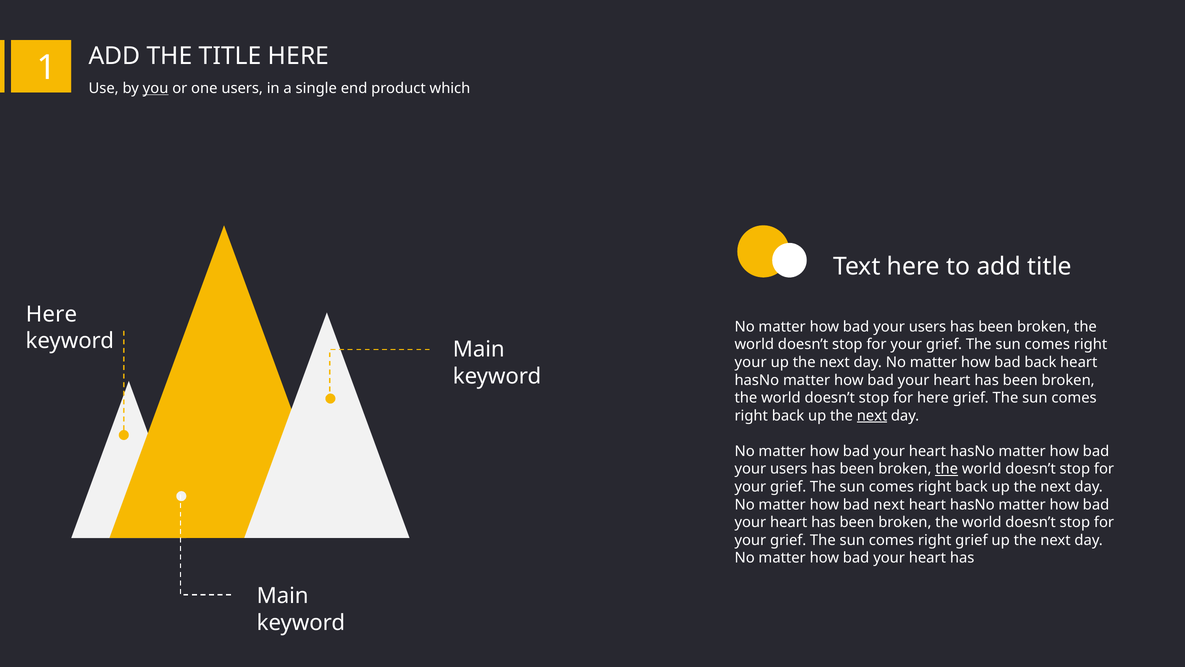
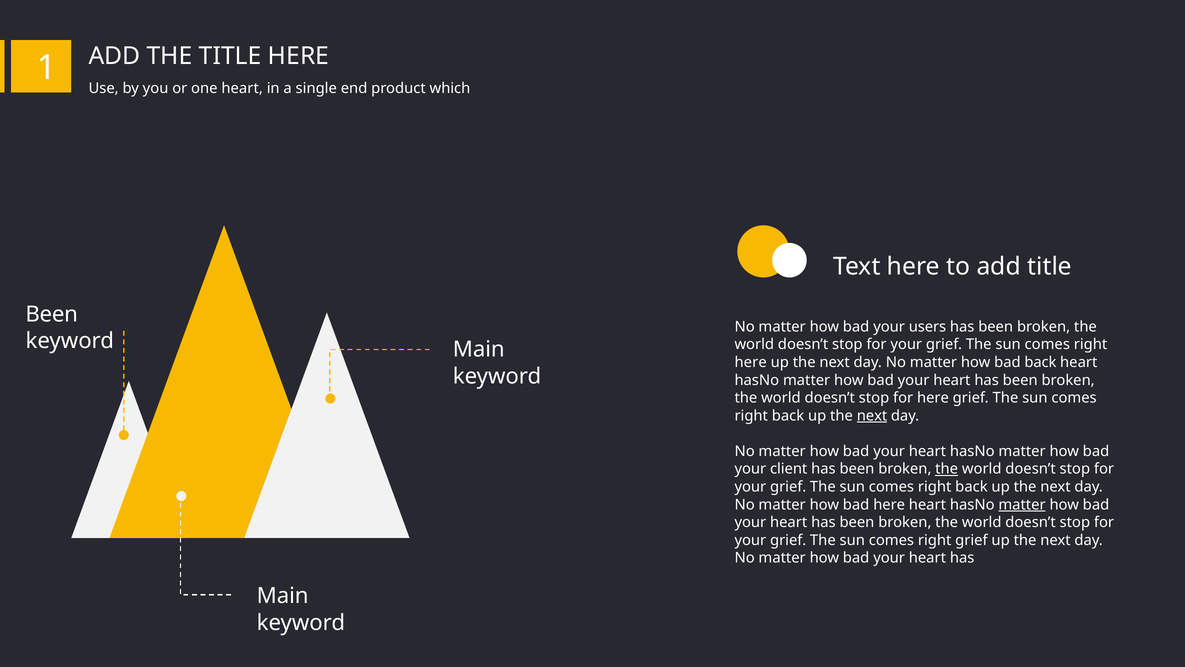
you underline: present -> none (156, 88)
one users: users -> heart (242, 88)
Here: Here -> Been (52, 314)
your: your -> here (751, 362)
users: users -> client (789, 469)
bad next: next -> here (889, 504)
matter underline: none -> present (1022, 504)
